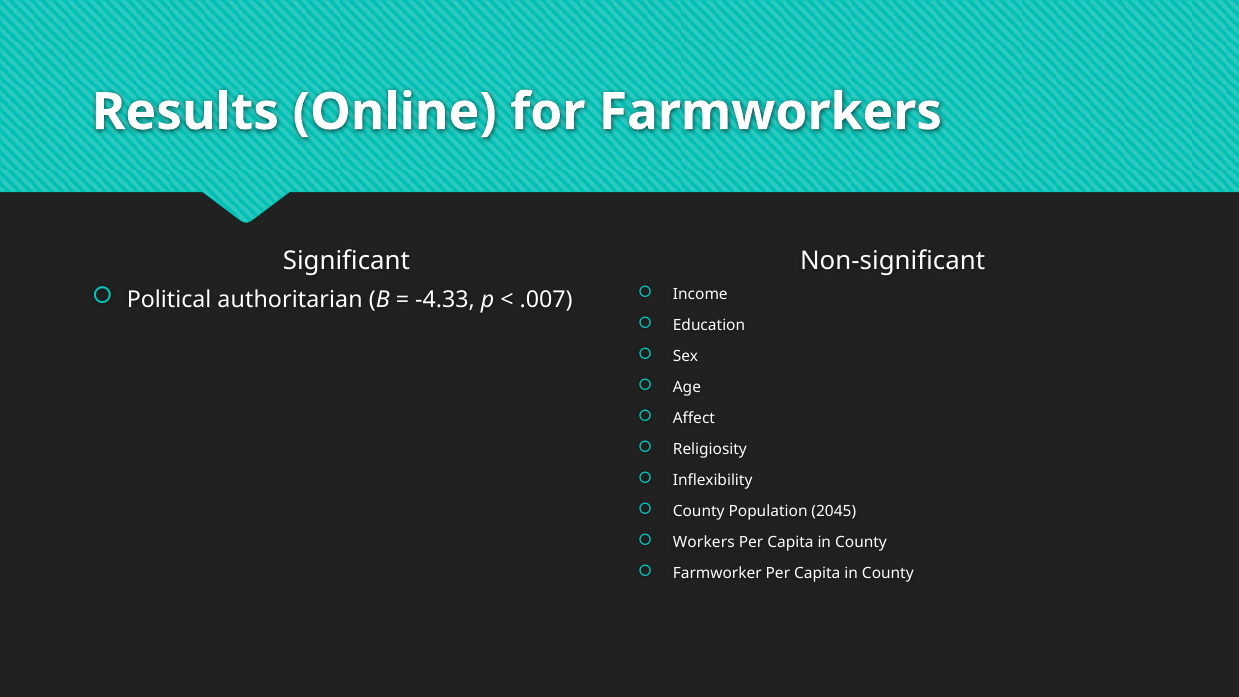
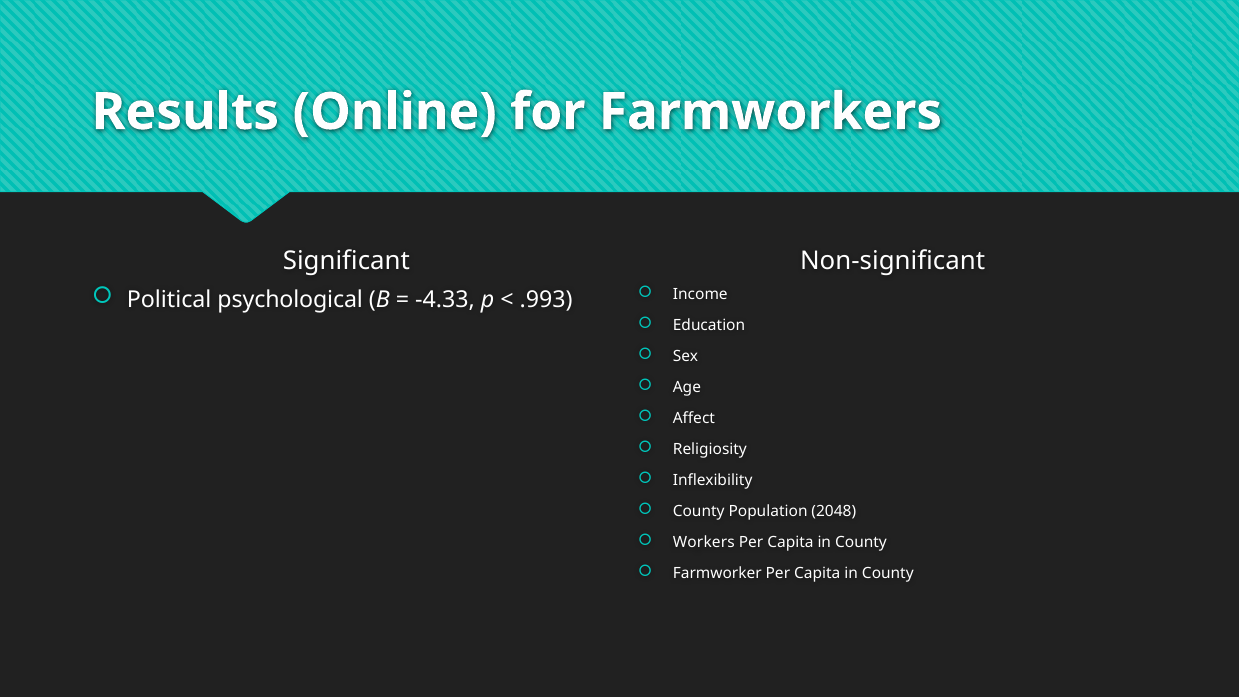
authoritarian: authoritarian -> psychological (290, 300)
.007: .007 -> .993 (546, 300)
2045: 2045 -> 2048 (834, 511)
